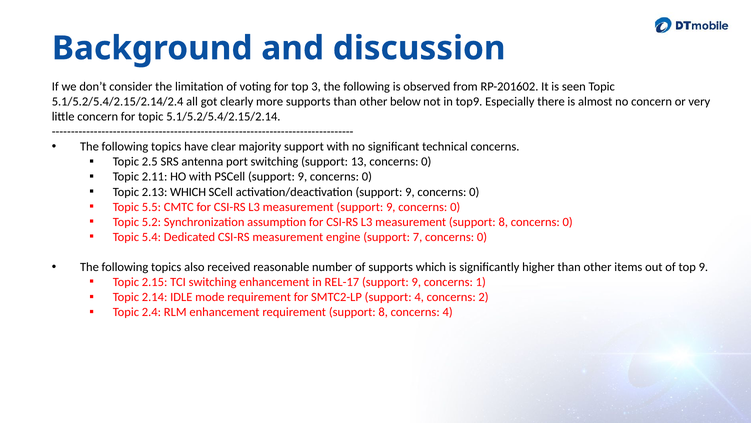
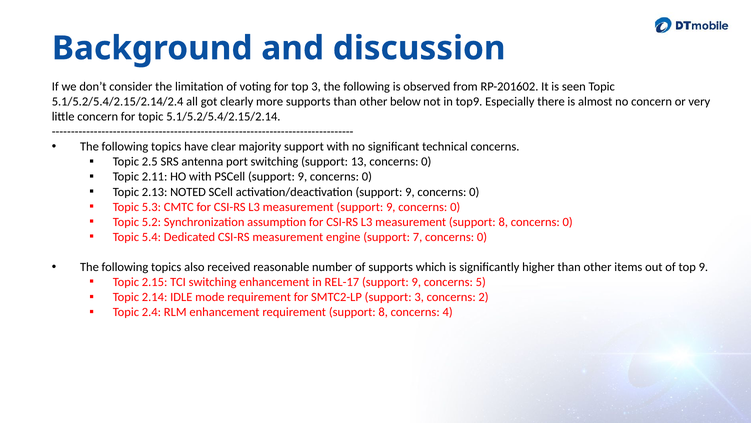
2.13 WHICH: WHICH -> NOTED (188, 192)
5.5: 5.5 -> 5.3 (151, 207)
1: 1 -> 5 (481, 282)
support 4: 4 -> 3 (419, 297)
